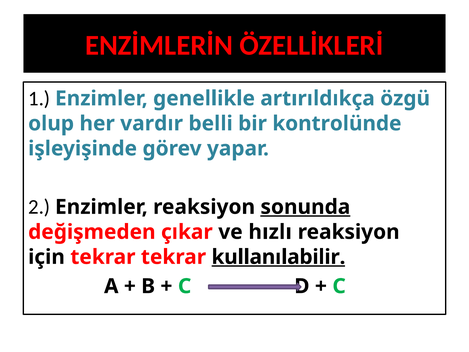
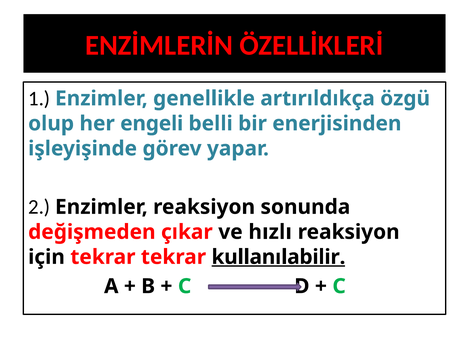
vardır: vardır -> engeli (152, 123)
kontrolünde: kontrolünde -> enerjisinden (337, 123)
sonunda underline: present -> none (305, 207)
